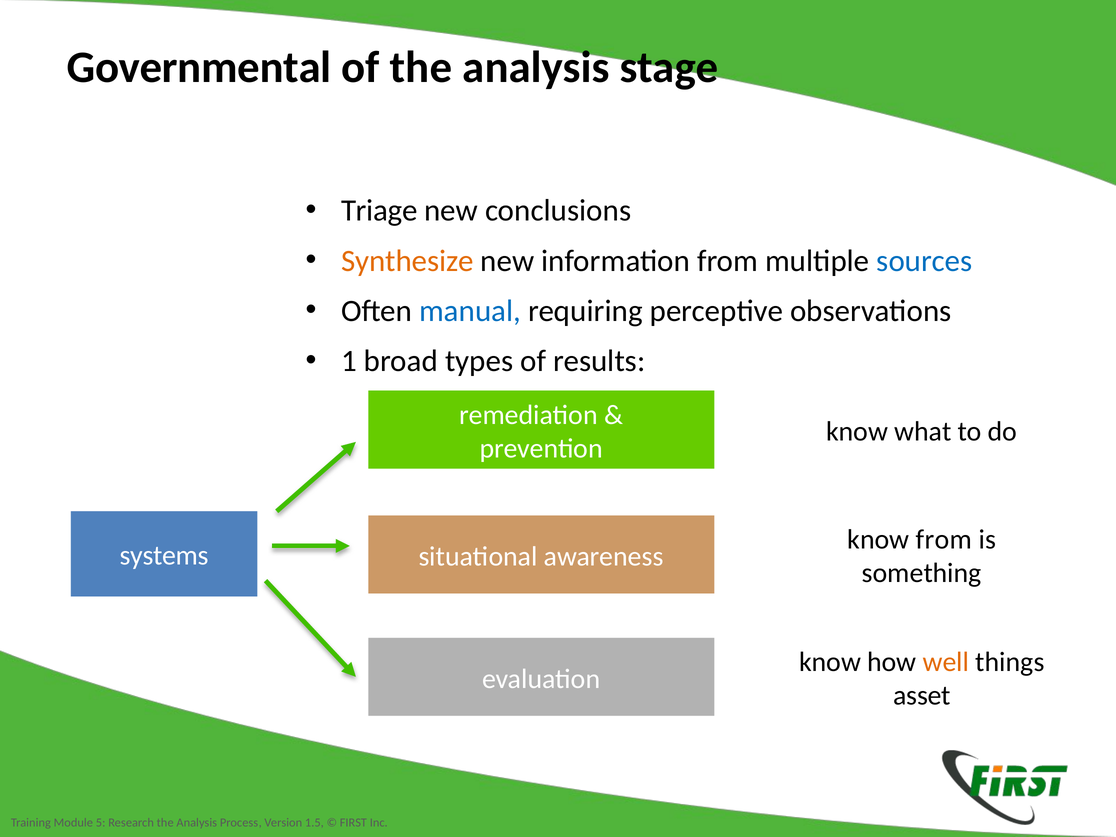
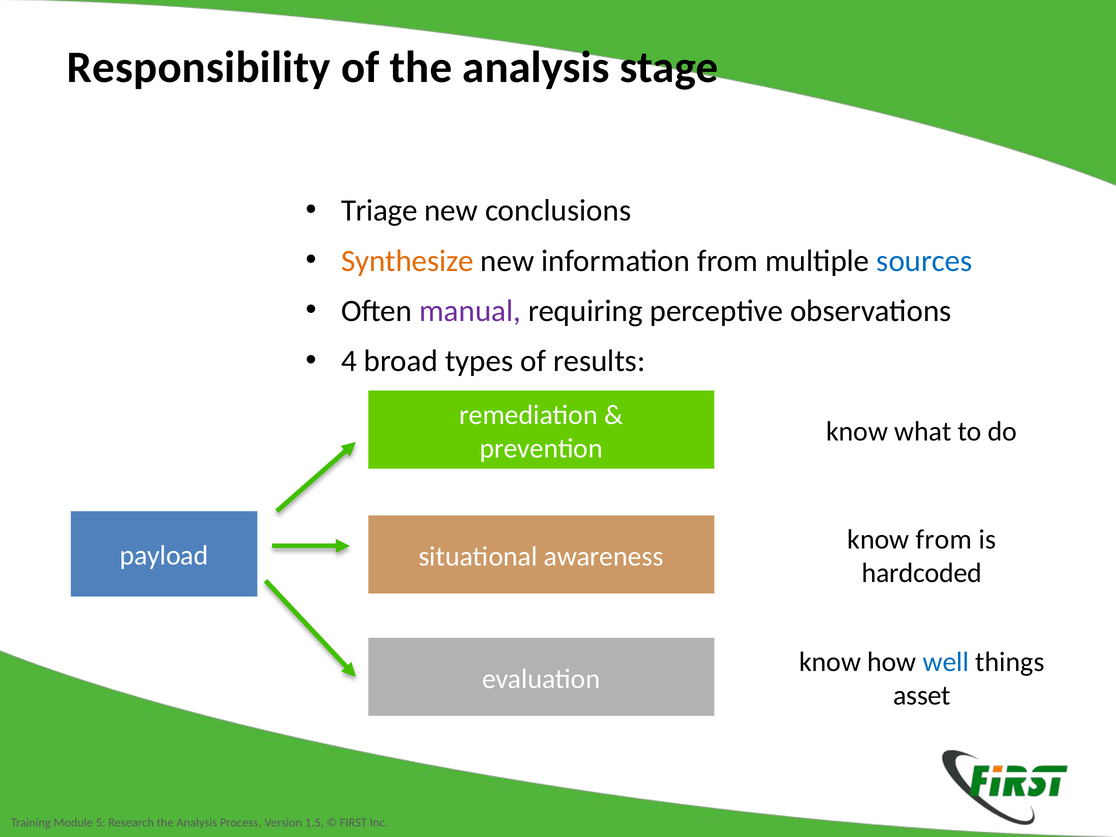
Governmental: Governmental -> Responsibility (199, 68)
manual colour: blue -> purple (470, 311)
1: 1 -> 4 (349, 361)
systems: systems -> payload (164, 556)
something: something -> hardcoded (922, 573)
well colour: orange -> blue (946, 662)
